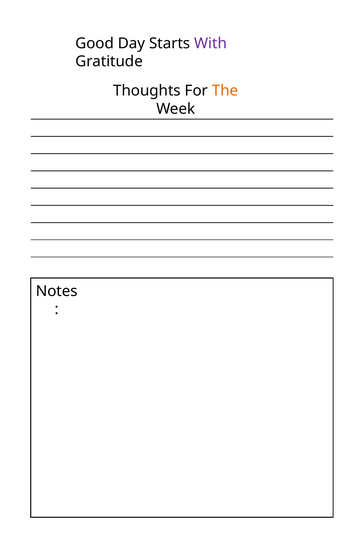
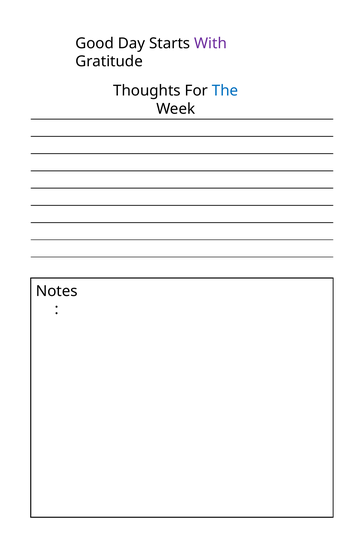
The colour: orange -> blue (225, 91)
